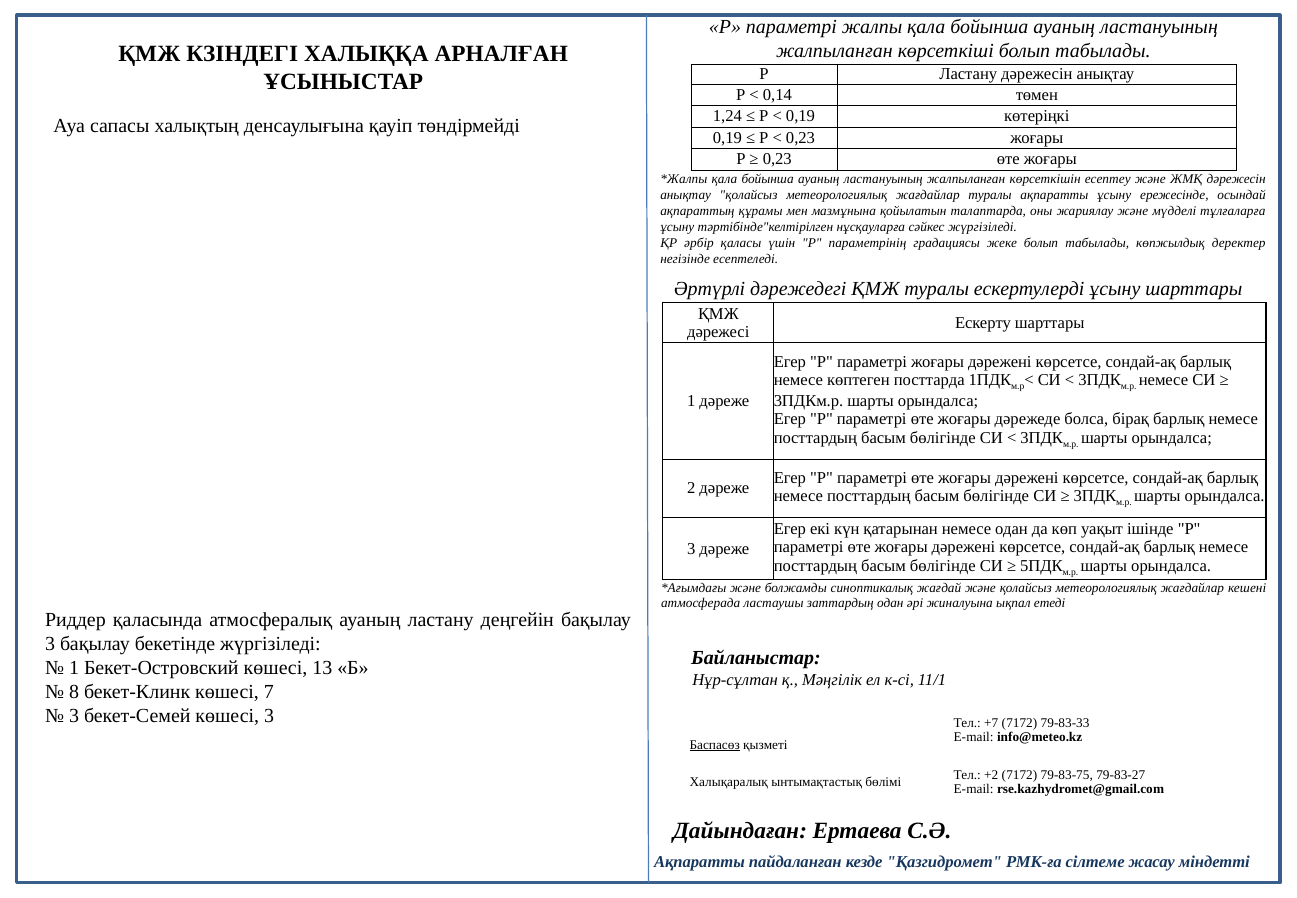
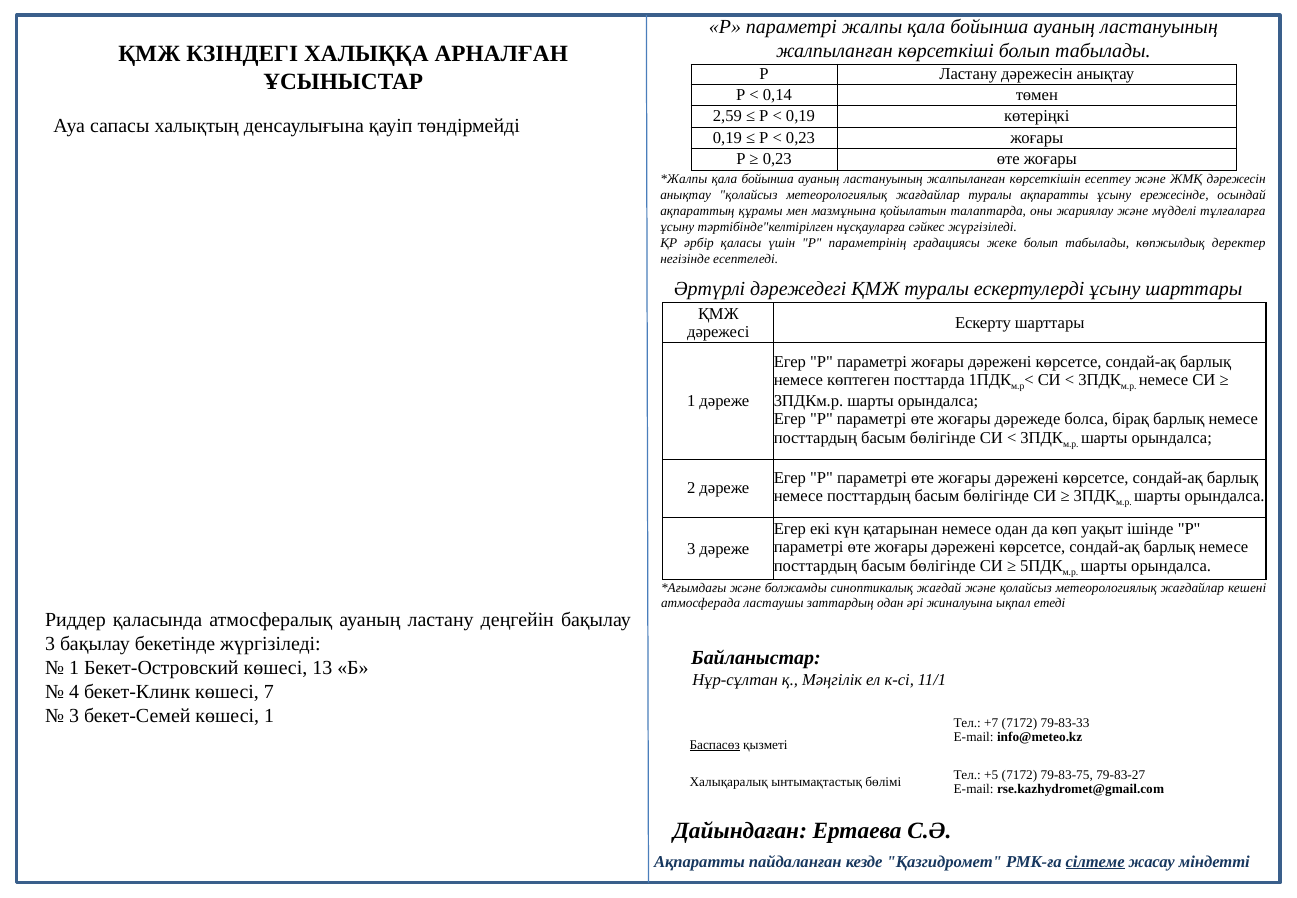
1,24: 1,24 -> 2,59 (727, 116)
8: 8 -> 4 (74, 692)
көшесі 3: 3 -> 1 (269, 716)
+2: +2 -> +5 (991, 775)
сілтеме underline: none -> present (1095, 862)
